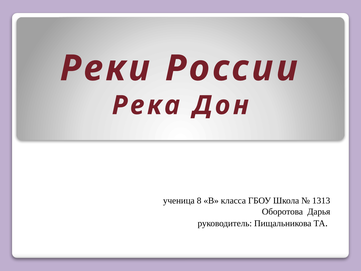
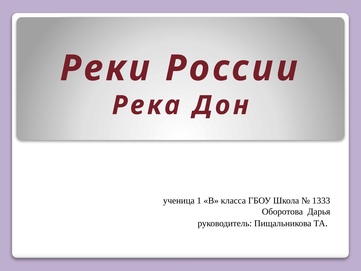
8: 8 -> 1 (199, 201)
1313: 1313 -> 1333 (321, 201)
